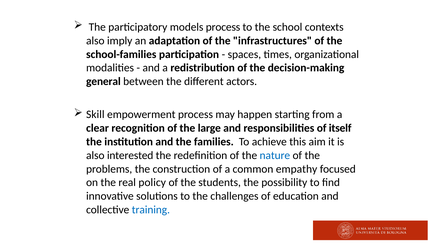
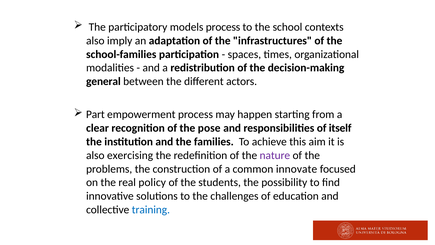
Skill: Skill -> Part (95, 114)
large: large -> pose (209, 128)
interested: interested -> exercising (130, 155)
nature colour: blue -> purple (275, 155)
empathy: empathy -> innovate (297, 169)
